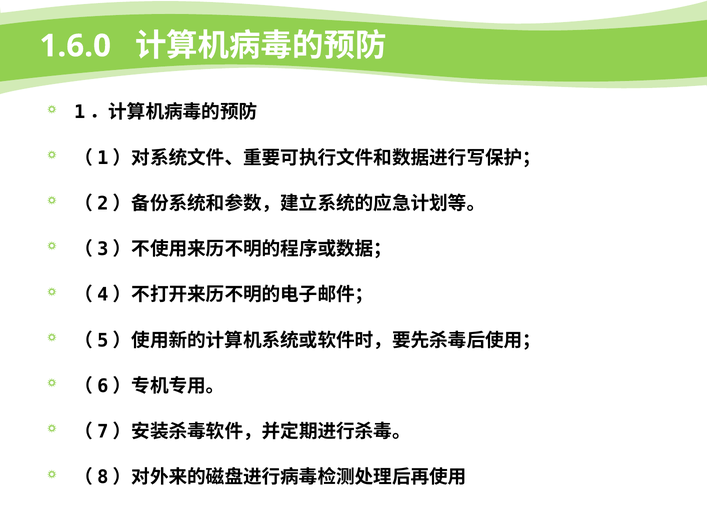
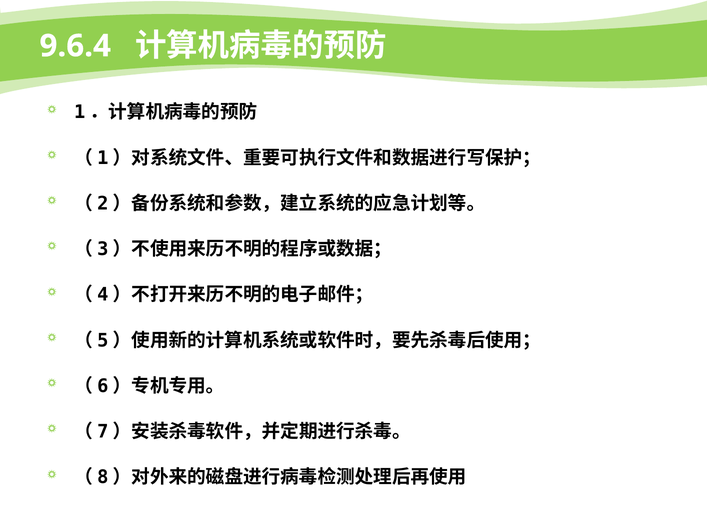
1.6.0: 1.6.0 -> 9.6.4 (75, 46)
